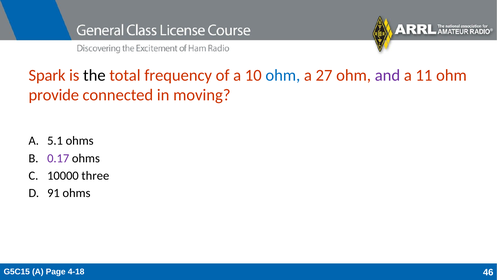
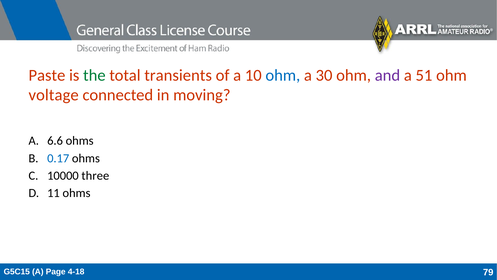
Spark: Spark -> Paste (47, 75)
the colour: black -> green (94, 75)
frequency: frequency -> transients (178, 75)
27: 27 -> 30 (324, 75)
11: 11 -> 51 (424, 75)
provide: provide -> voltage (54, 95)
5.1: 5.1 -> 6.6 (55, 141)
0.17 colour: purple -> blue (58, 158)
91: 91 -> 11 (53, 193)
46: 46 -> 79 (488, 272)
